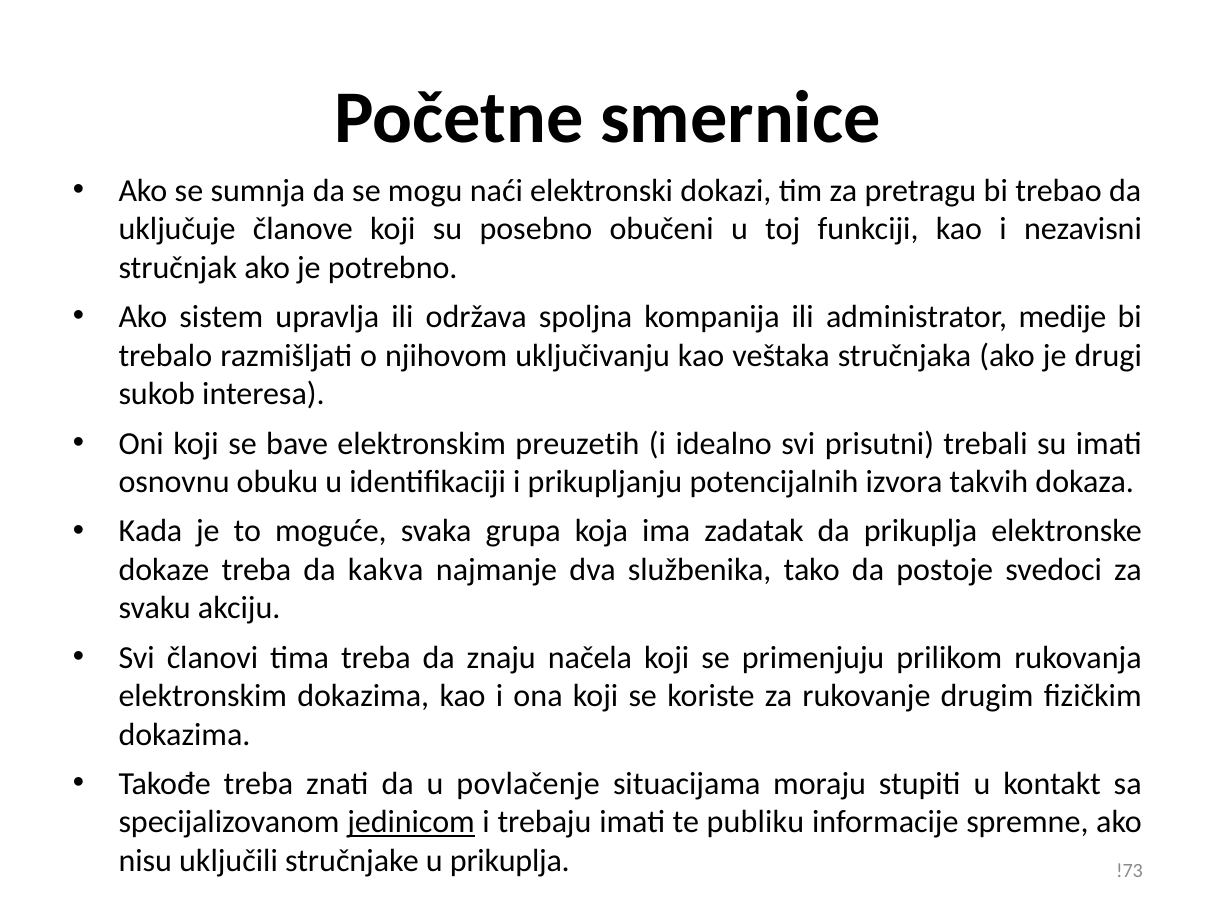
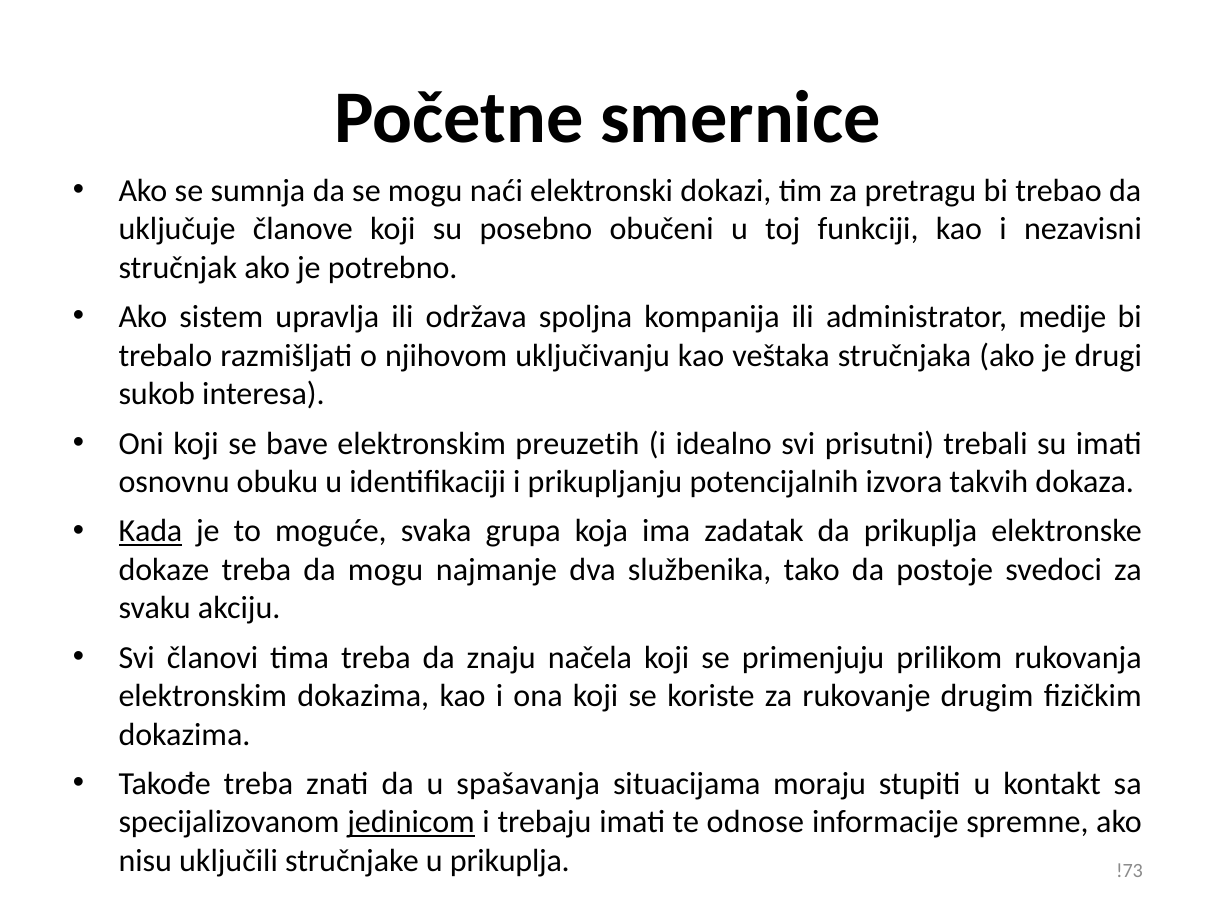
Kada underline: none -> present (150, 531)
da kakva: kakva -> mogu (386, 570)
povlačenje: povlačenje -> spašavanja (528, 784)
publiku: publiku -> odnose (755, 822)
